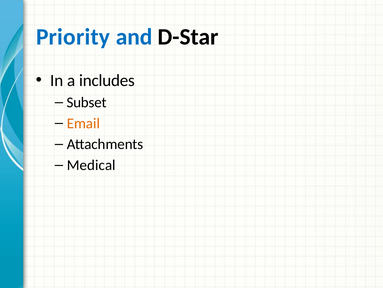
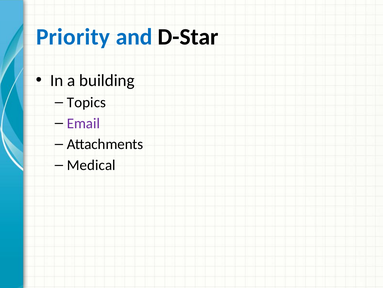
includes: includes -> building (107, 80)
Subset: Subset -> Topics (86, 102)
Email colour: orange -> purple (83, 123)
